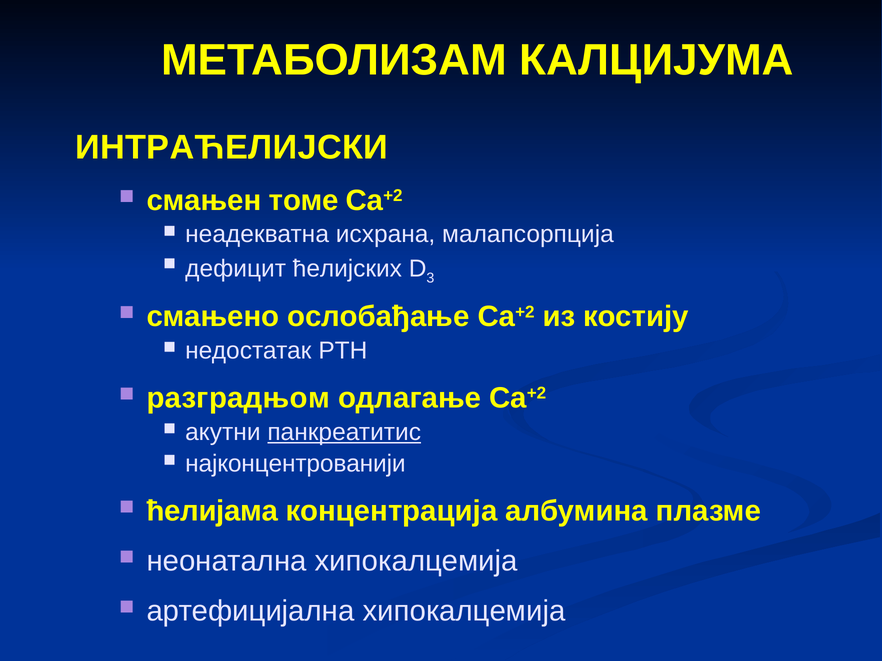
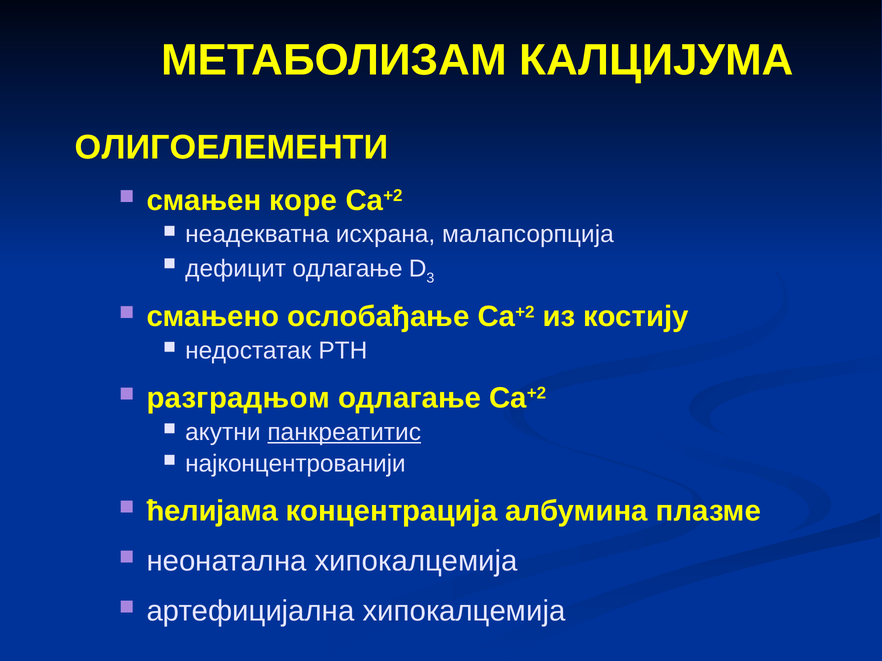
ИНТРАЋЕЛИЈСКИ: ИНТРАЋЕЛИЈСКИ -> ОЛИГОЕЛЕМЕНТИ (232, 148)
томе: томе -> коре (303, 200)
дефицит ћелијских: ћелијских -> одлагање (348, 269)
